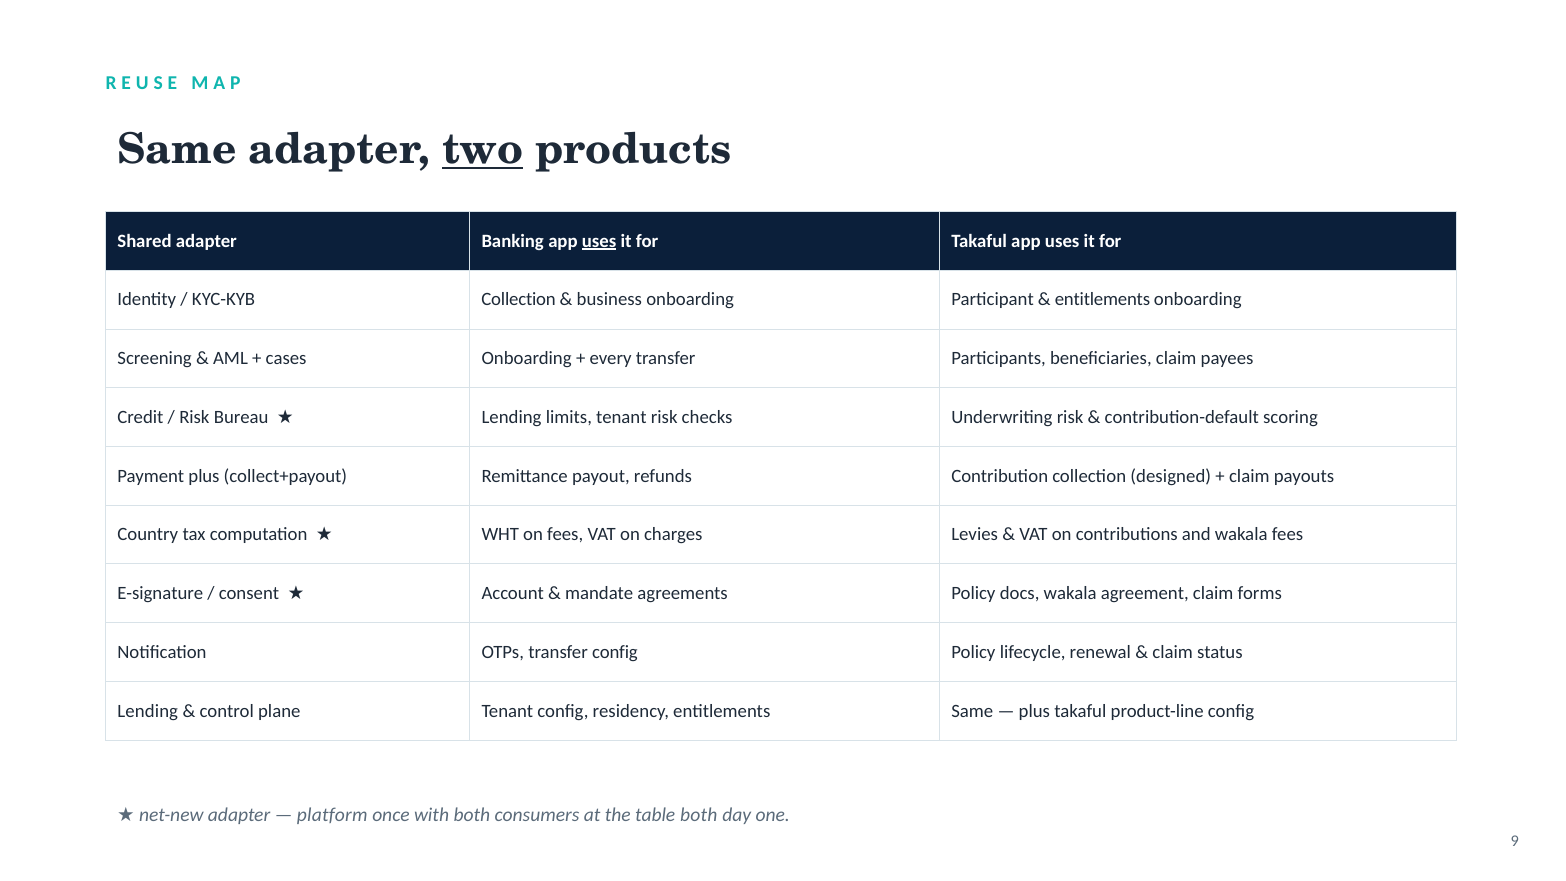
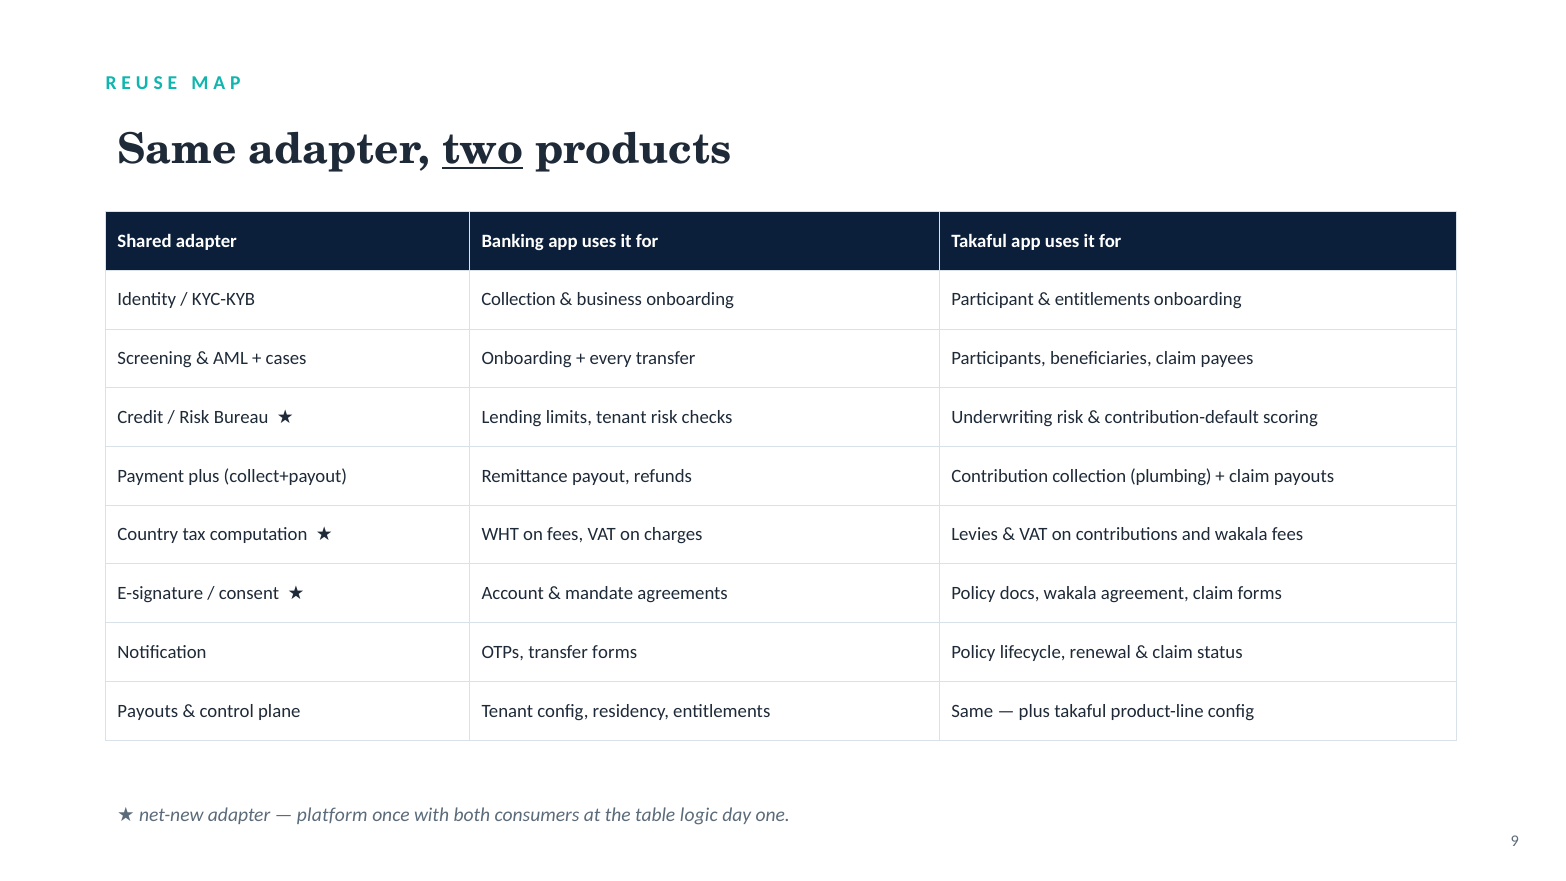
uses underline: present -> none (599, 241)
designed: designed -> plumbing (1171, 476)
transfer config: config -> forms (615, 652)
Lending: Lending -> Payouts (148, 711)
table both: both -> logic (699, 815)
